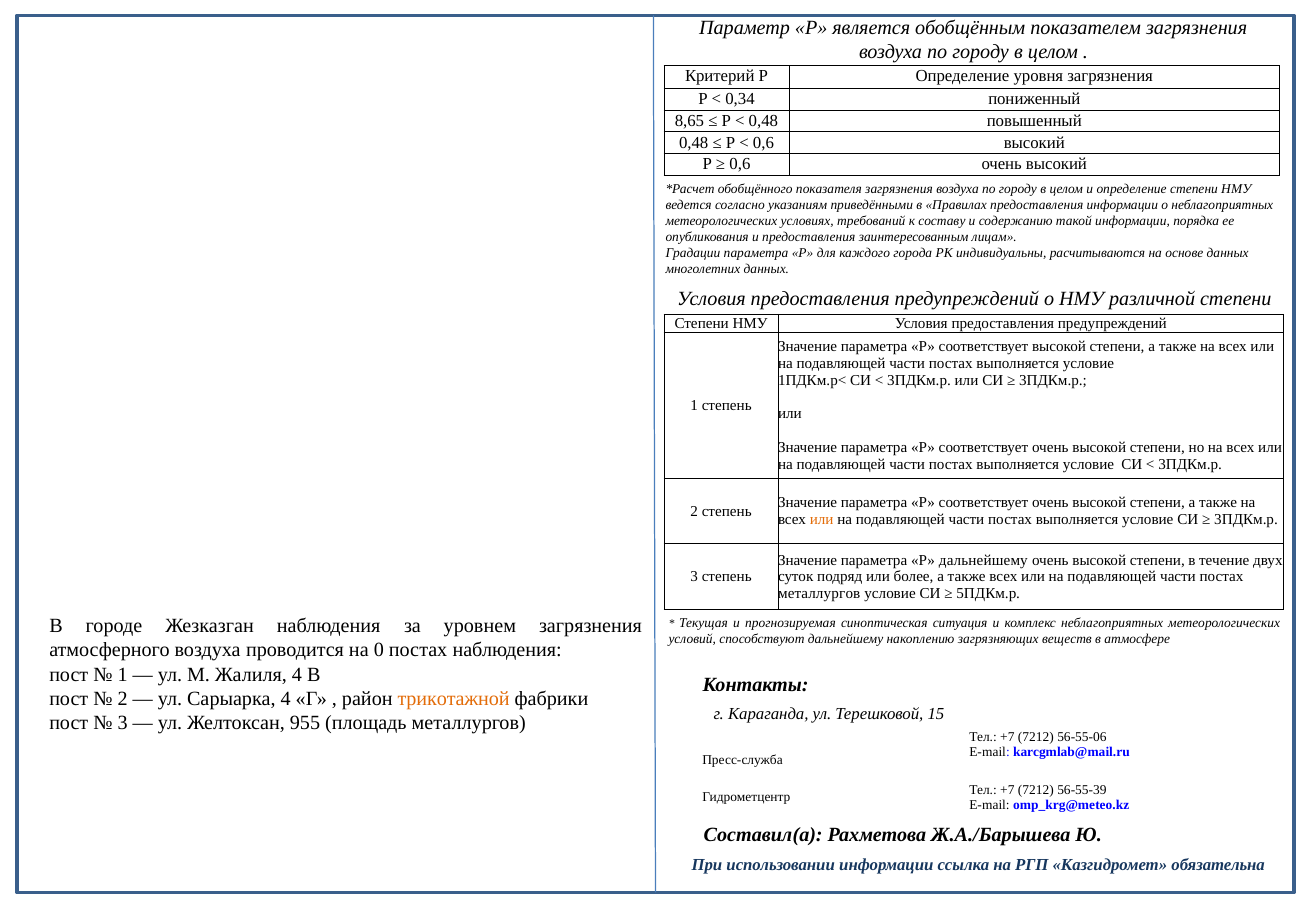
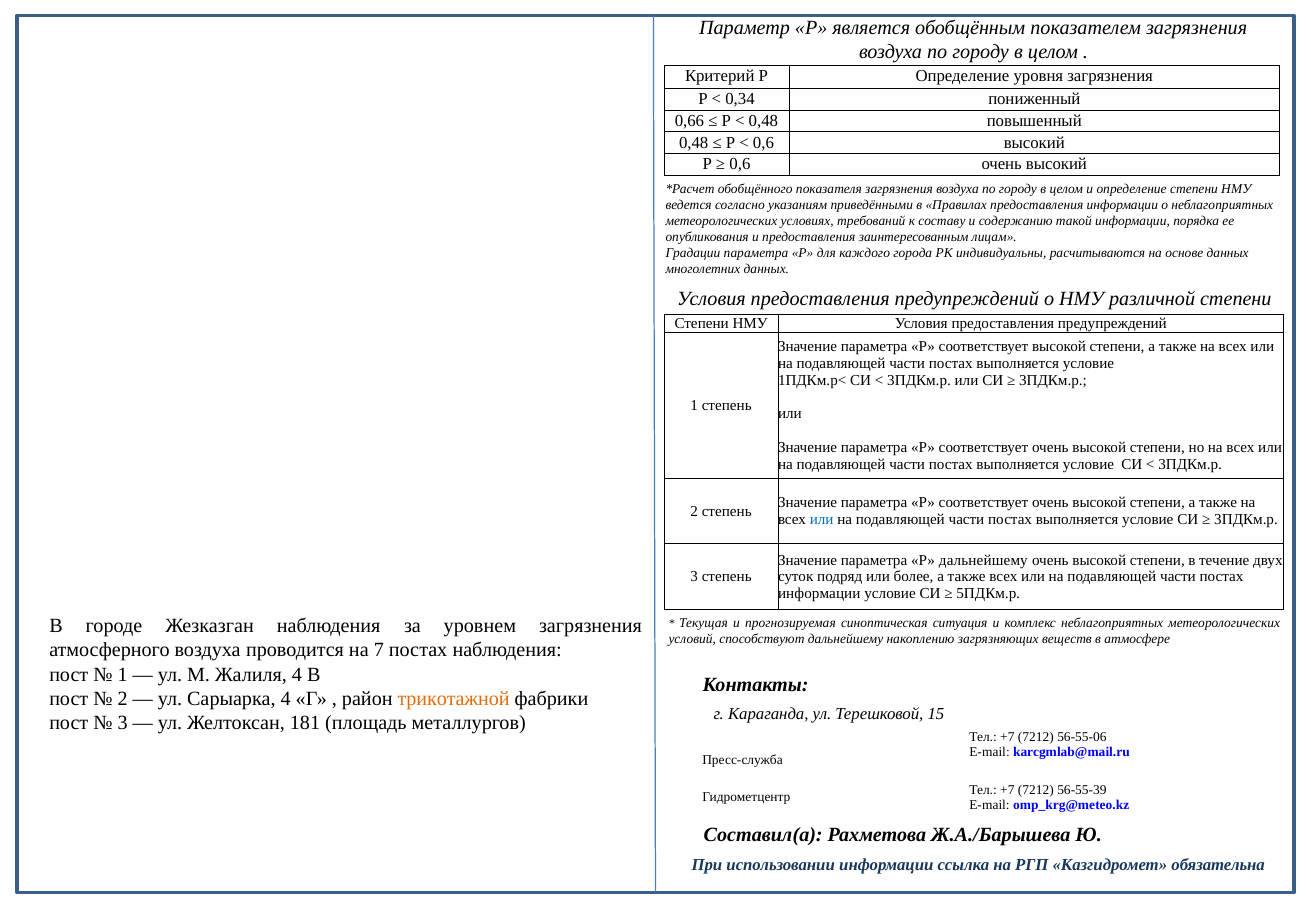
8,65: 8,65 -> 0,66 (689, 121)
или colour: orange -> blue (822, 519)
металлургов: металлургов -> информации (819, 593)
0: 0 -> 7 (379, 650)
955: 955 -> 181 (305, 722)
